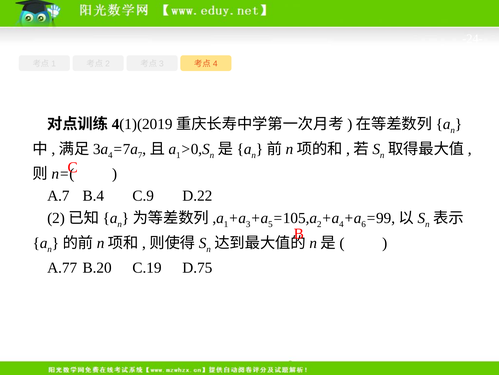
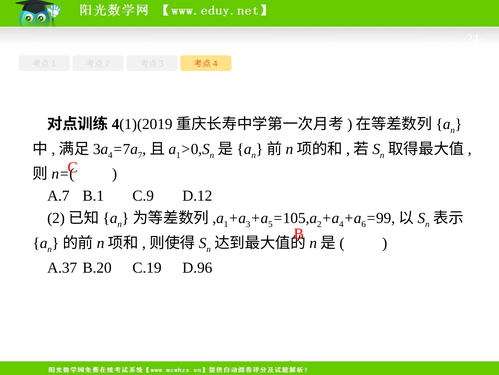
B.4: B.4 -> B.1 (93, 195)
D.22: D.22 -> D.12 (197, 195)
A.77: A.77 -> A.37 (62, 267)
D.75: D.75 -> D.96 (197, 267)
